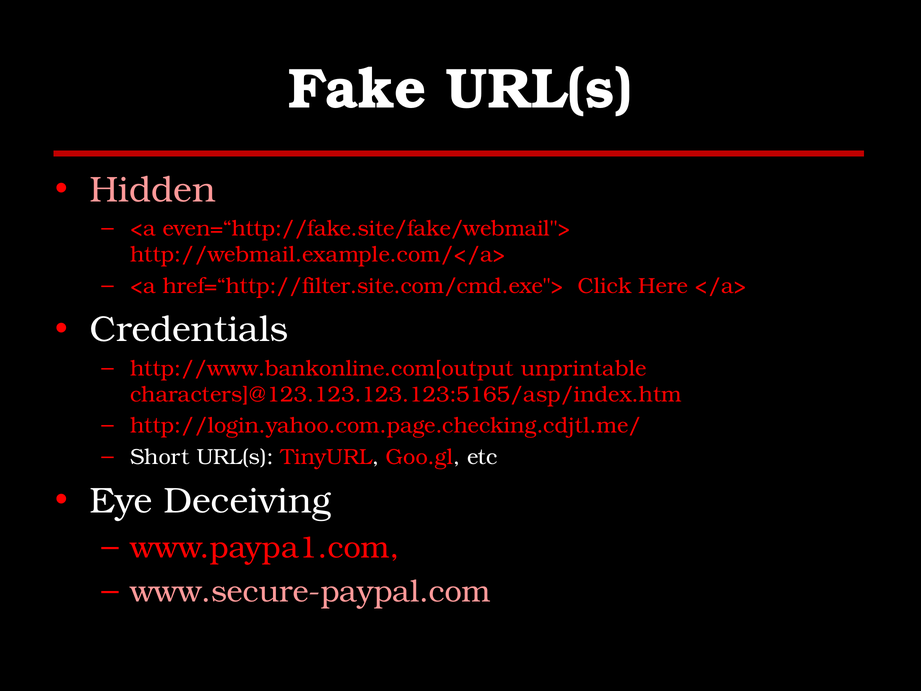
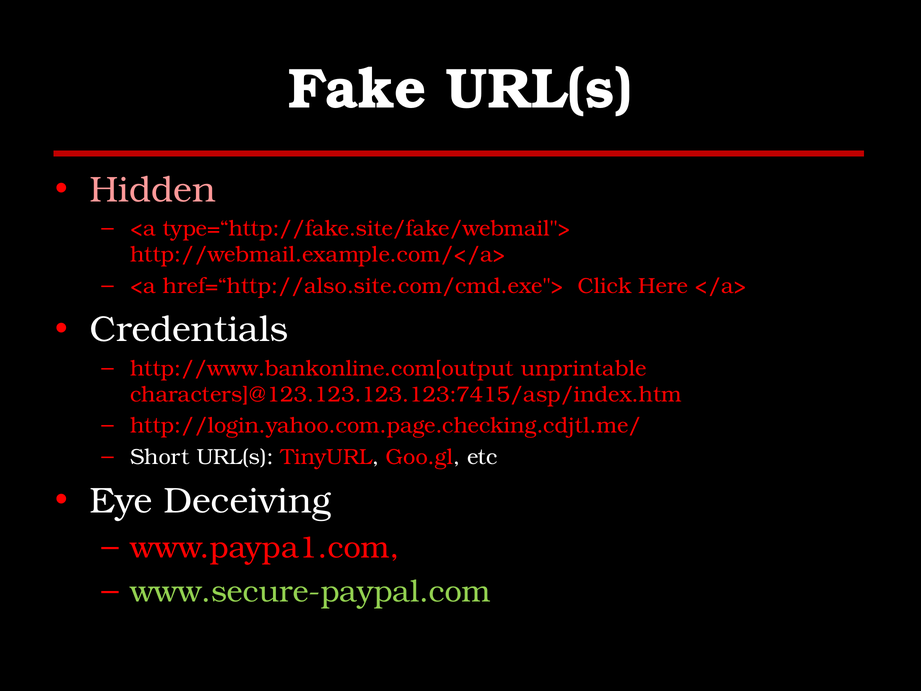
even=“http://fake.site/fake/webmail">: even=“http://fake.site/fake/webmail"> -> type=“http://fake.site/fake/webmail"> (367, 228)
href=“http://filter.site.com/cmd.exe">: href=“http://filter.site.com/cmd.exe"> -> href=“http://also.site.com/cmd.exe"> (363, 286)
characters]@123.123.123.123:5165/asp/index.htm: characters]@123.123.123.123:5165/asp/index.htm -> characters]@123.123.123.123:7415/asp/index.htm (406, 394)
www.secure-paypal.com colour: pink -> light green (310, 591)
